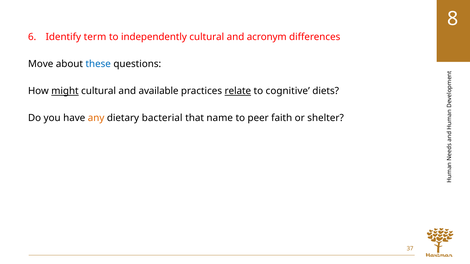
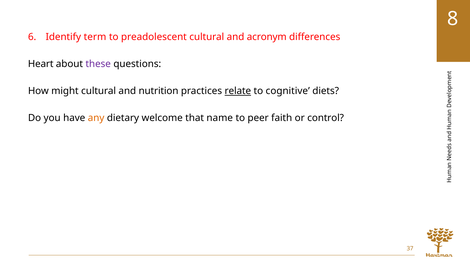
independently: independently -> preadolescent (154, 37)
Move: Move -> Heart (41, 64)
these colour: blue -> purple (98, 64)
might underline: present -> none (65, 91)
available: available -> nutrition (159, 91)
bacterial: bacterial -> welcome (162, 118)
shelter: shelter -> control (326, 118)
